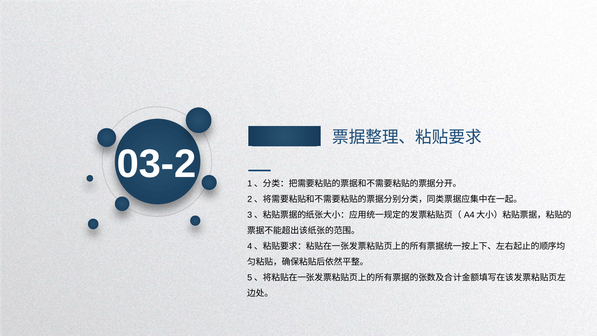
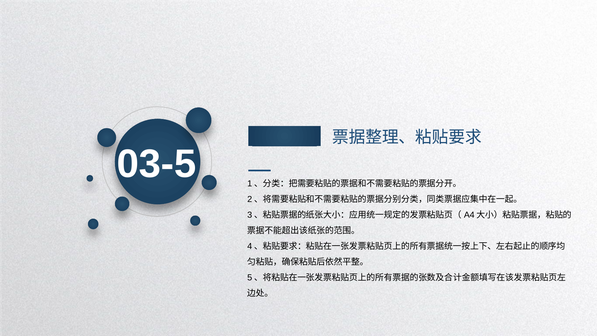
03-2: 03-2 -> 03-5 (157, 164)
